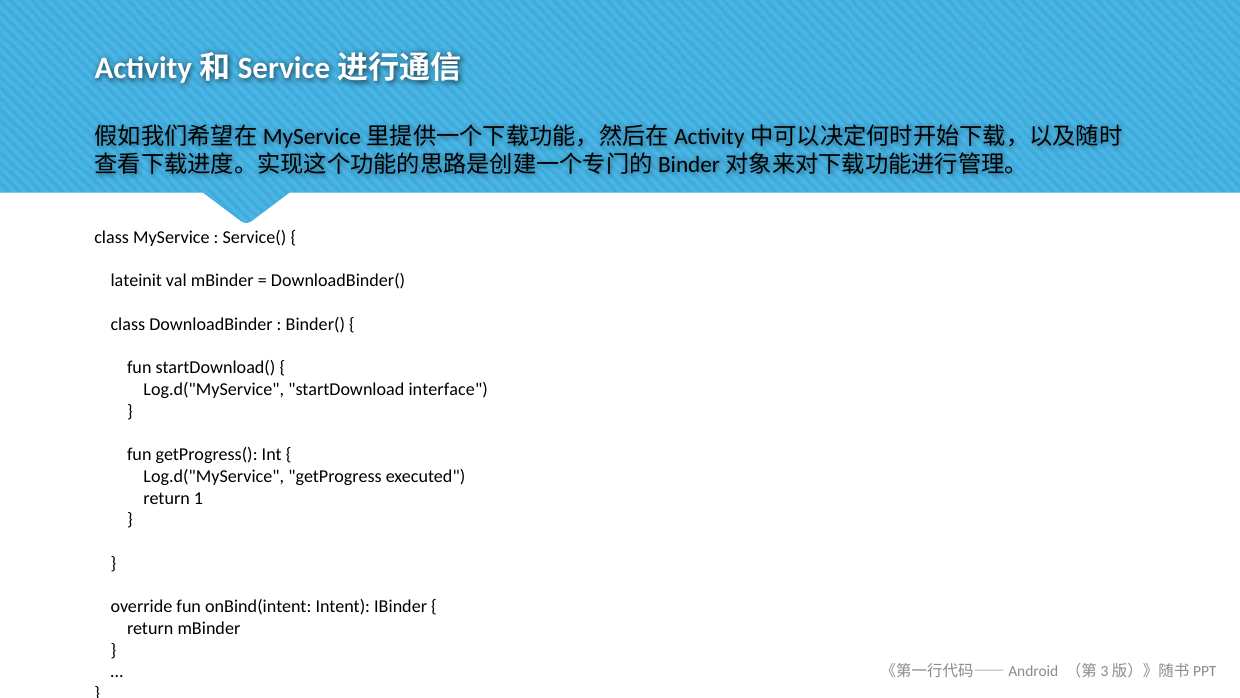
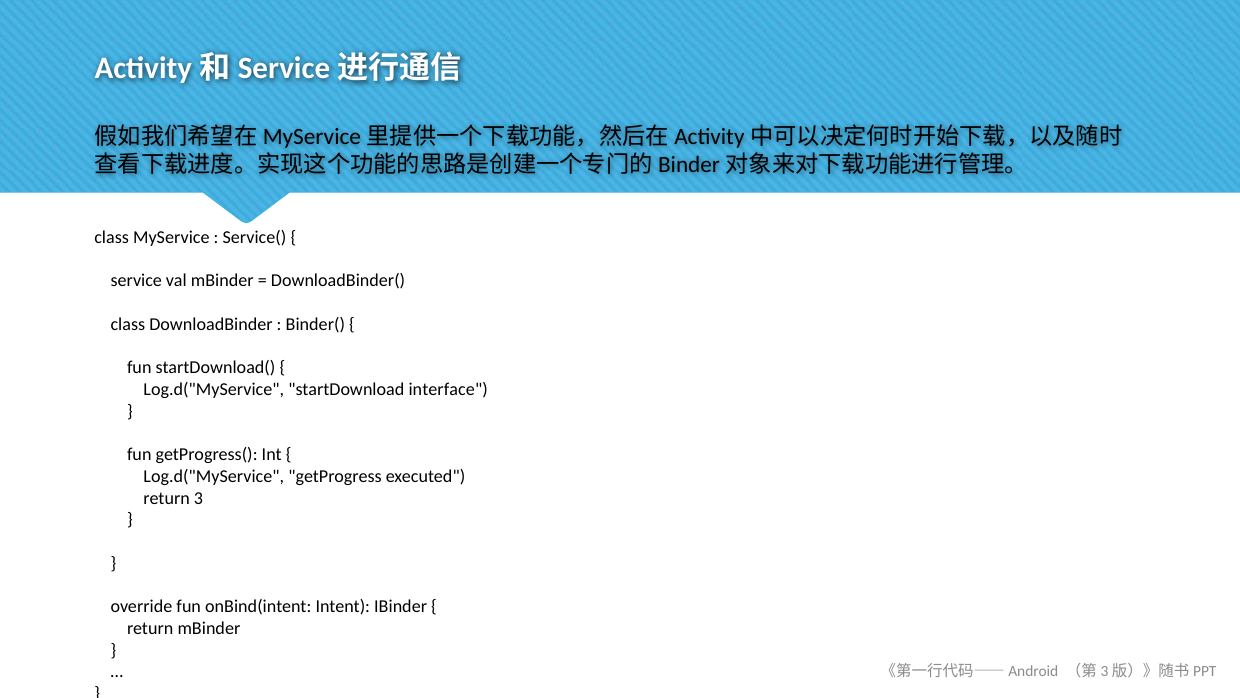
lateinit: lateinit -> service (136, 281)
1: 1 -> 3 (199, 498)
